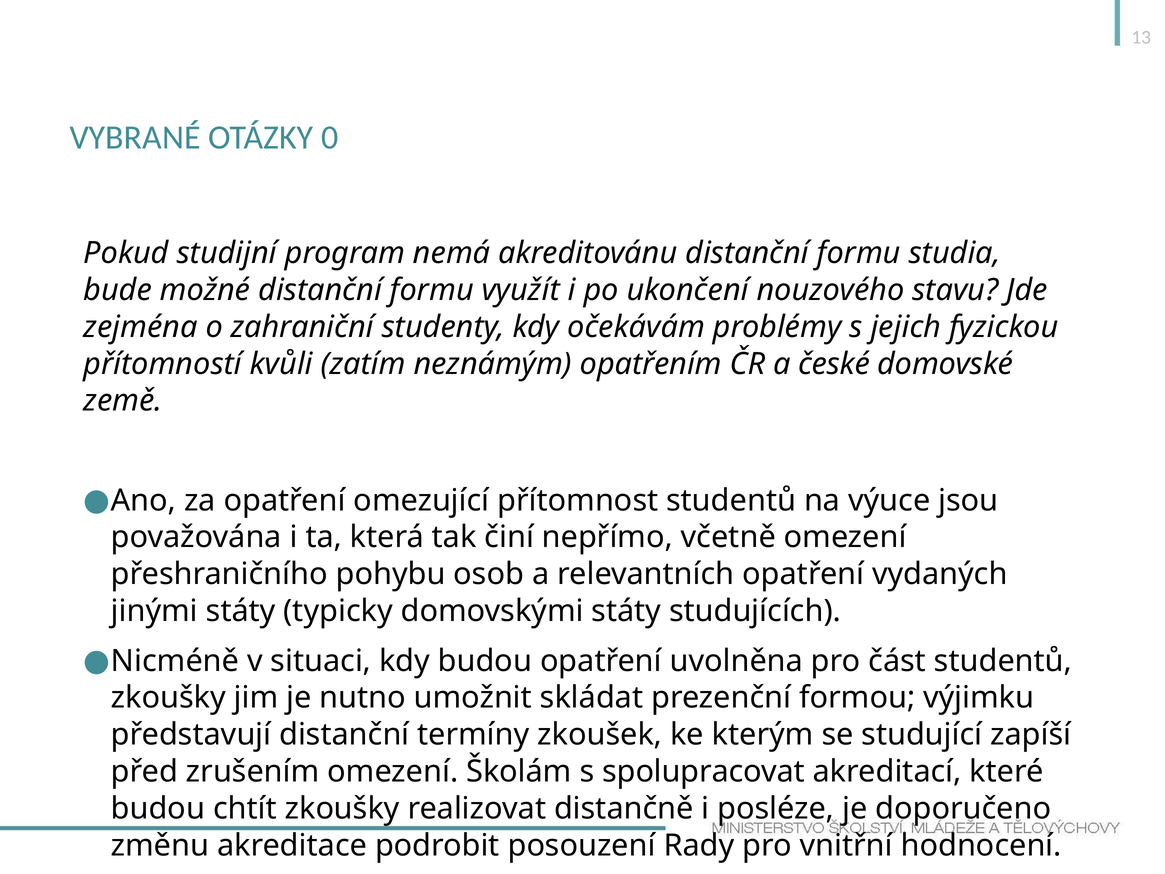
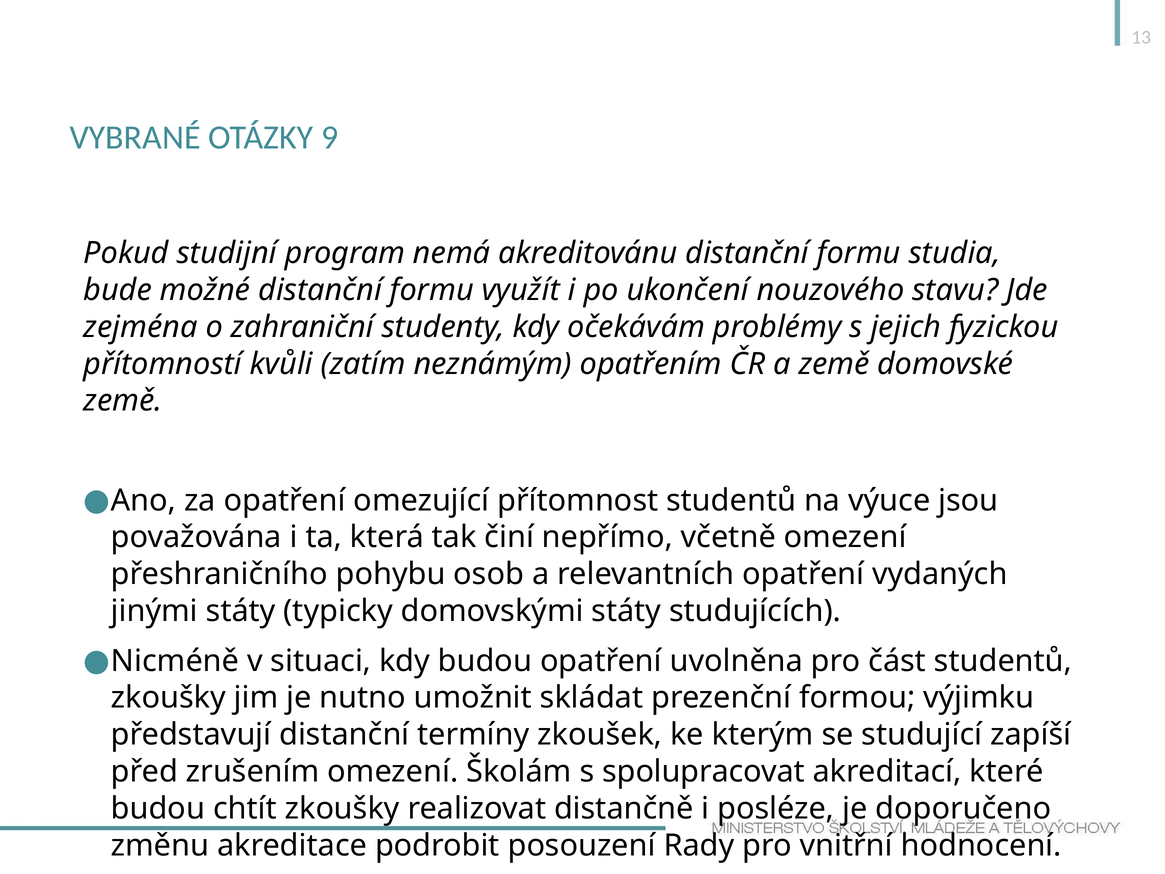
0: 0 -> 9 (330, 137)
a české: české -> země (834, 364)
